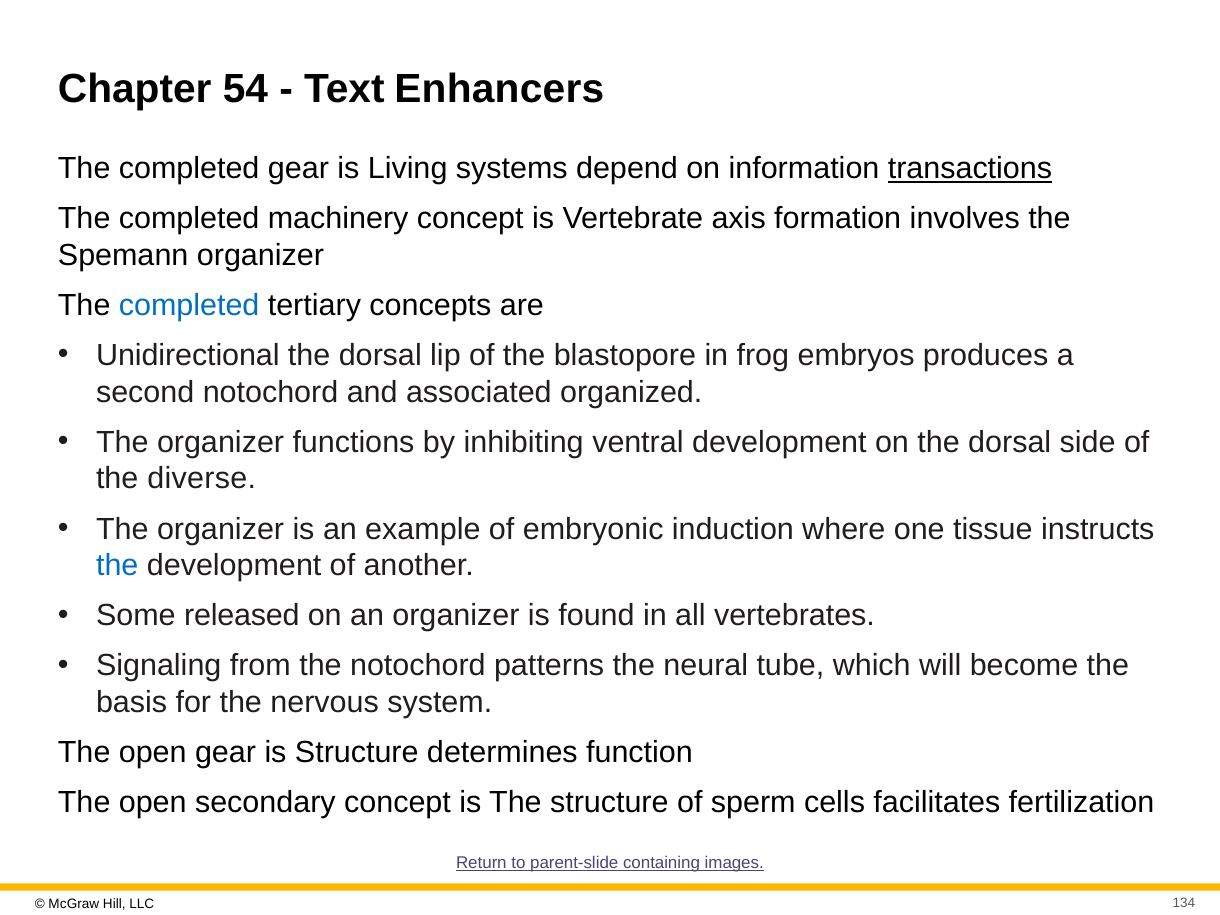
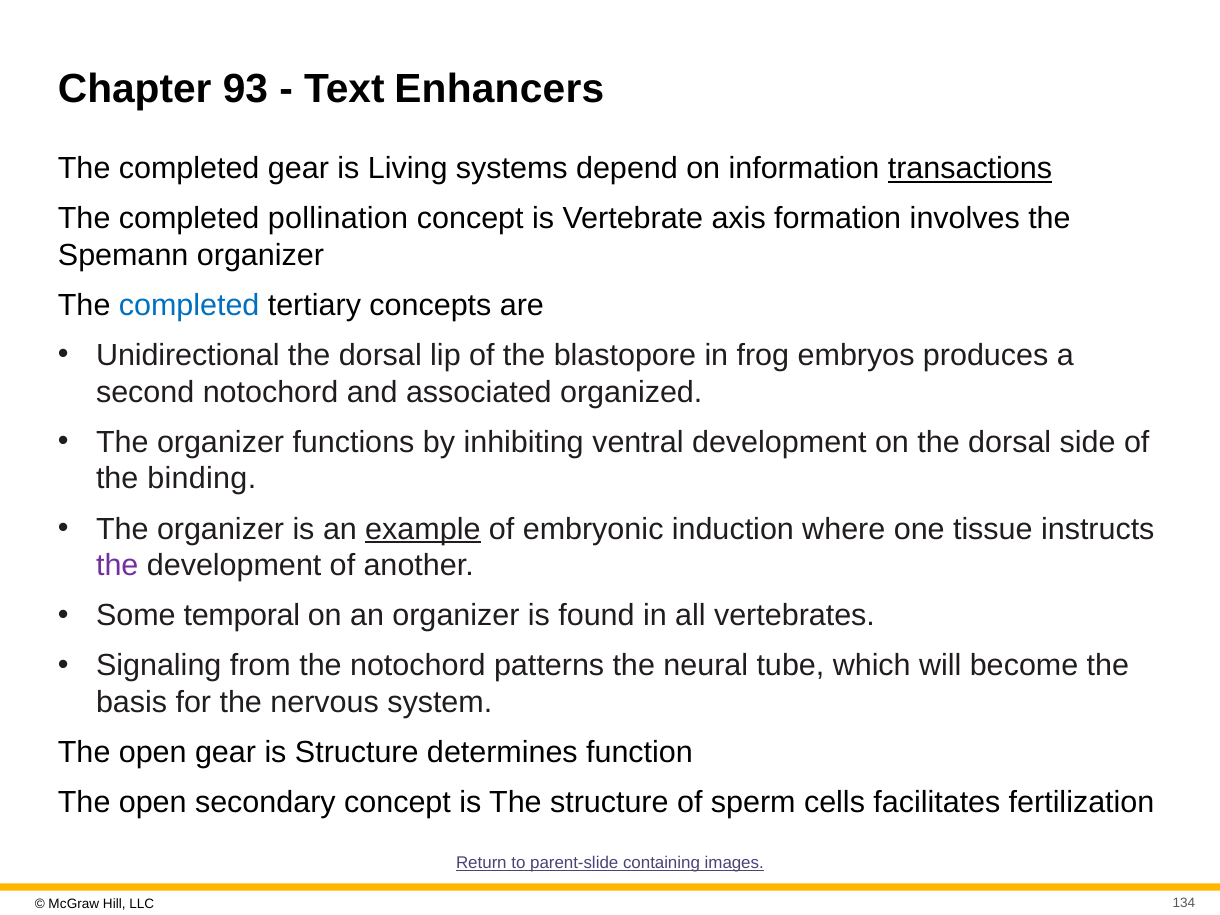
54: 54 -> 93 (245, 89)
machinery: machinery -> pollination (338, 219)
diverse: diverse -> binding (202, 479)
example underline: none -> present (423, 529)
the colour: blue -> purple (117, 566)
released: released -> temporal (242, 616)
